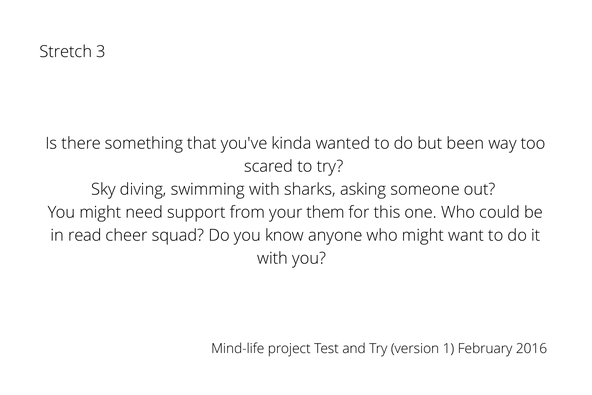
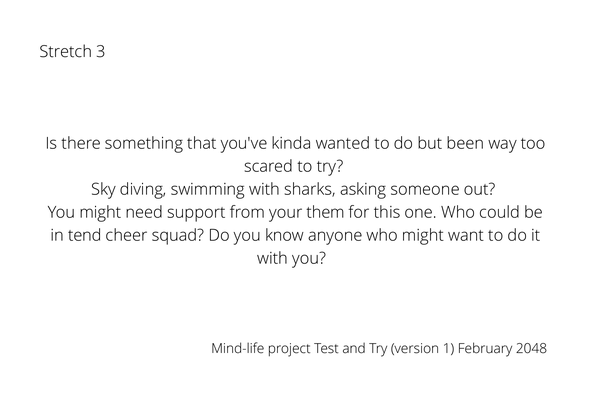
read: read -> tend (85, 235)
2016: 2016 -> 2048 (531, 348)
